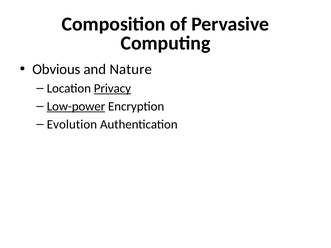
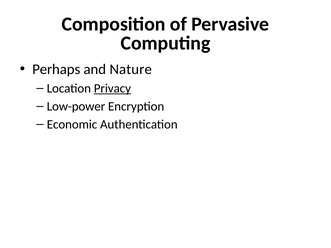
Obvious: Obvious -> Perhaps (56, 69)
Low-power underline: present -> none (76, 106)
Evolution: Evolution -> Economic (72, 125)
